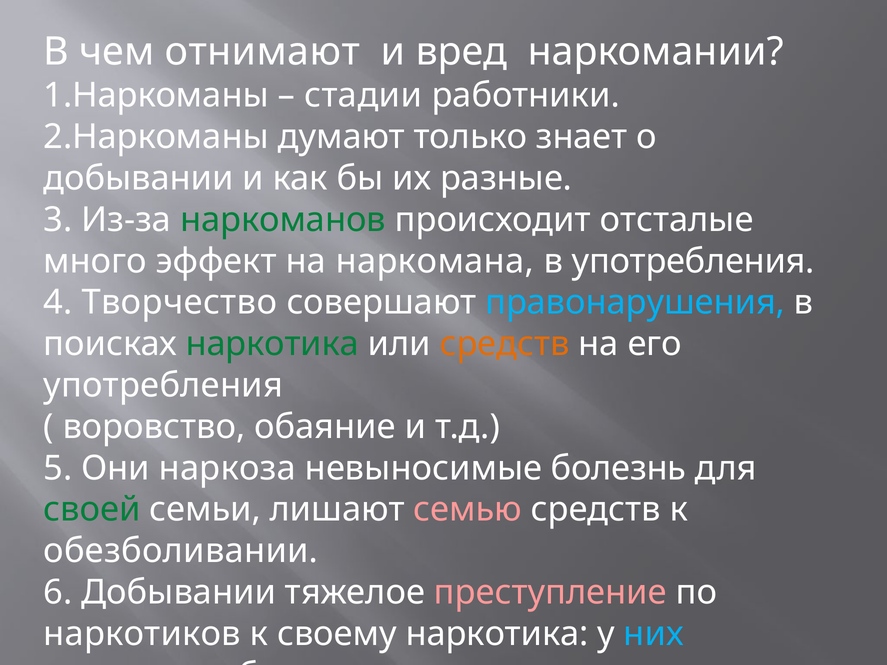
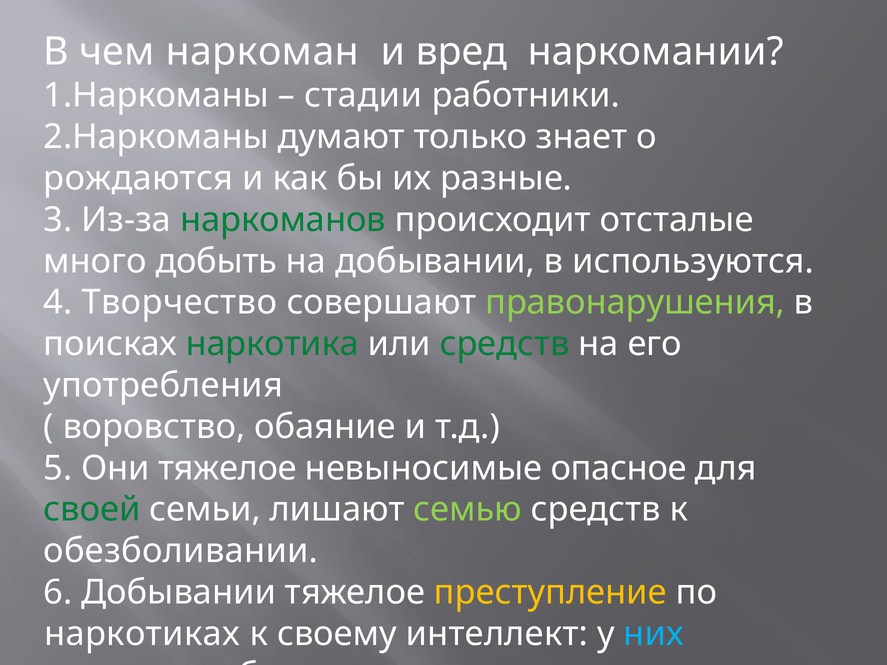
отнимают: отнимают -> наркоман (262, 52)
добывании: добывании -> рождаются (138, 178)
эффект: эффект -> добыть (216, 261)
на наркомана: наркомана -> добывании (435, 261)
в употребления: употребления -> используются (693, 261)
правонарушения colour: light blue -> light green (635, 303)
средств colour: orange -> green (505, 344)
Они наркоза: наркоза -> тяжелое (228, 468)
болезнь: болезнь -> опасное (619, 468)
семью colour: pink -> light green (468, 510)
преступление colour: pink -> yellow (550, 593)
наркотиков: наркотиков -> наркотиках (142, 634)
своему наркотика: наркотика -> интеллект (497, 634)
